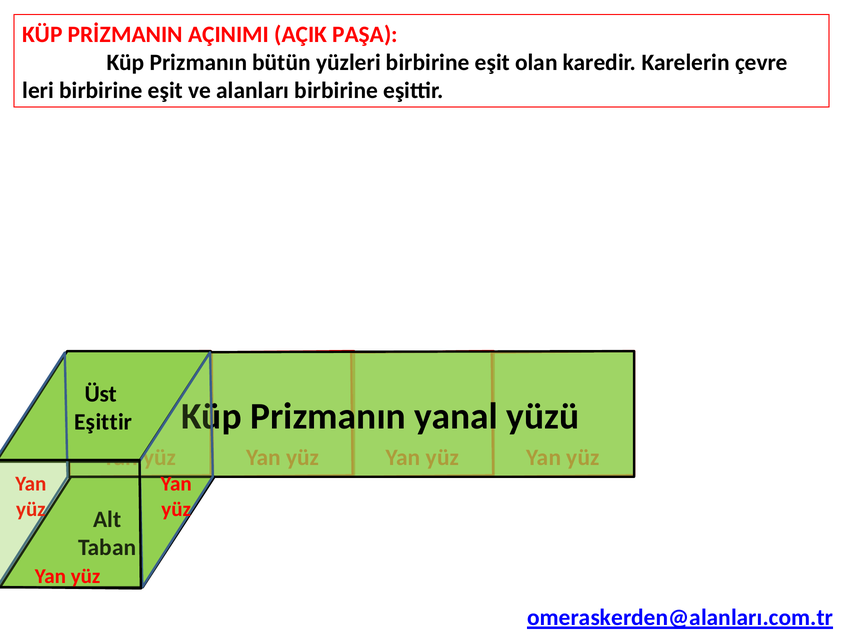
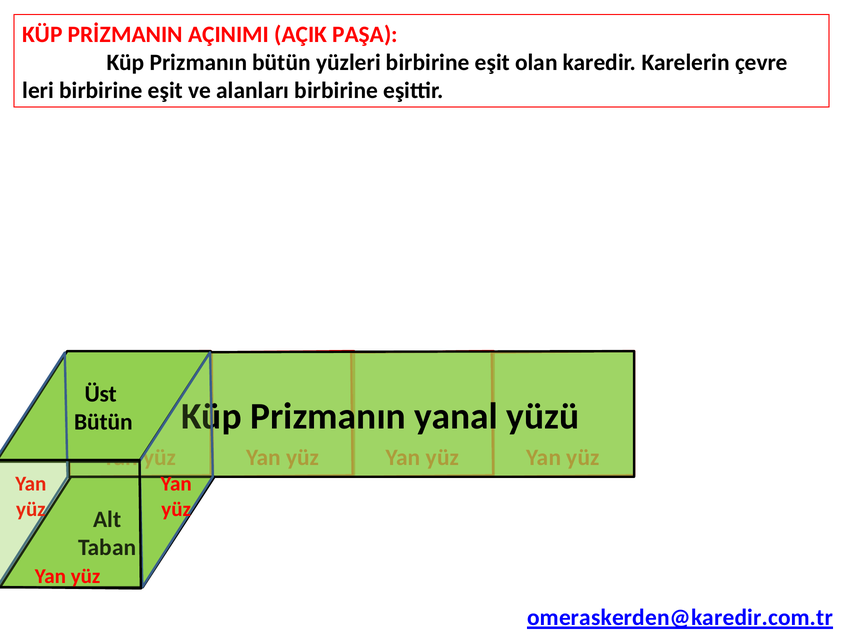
Eşittir: Eşittir -> Bütün (104, 422)
omeraskerden@alanları.com.tr: omeraskerden@alanları.com.tr -> omeraskerden@karedir.com.tr (680, 618)
